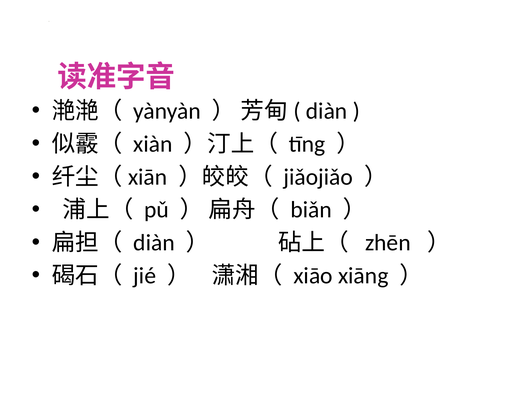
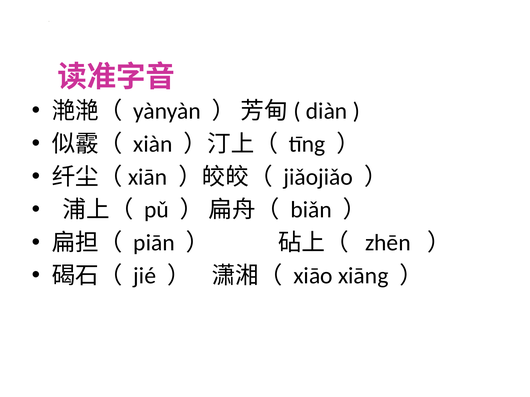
diàn: diàn -> piān (154, 243)
